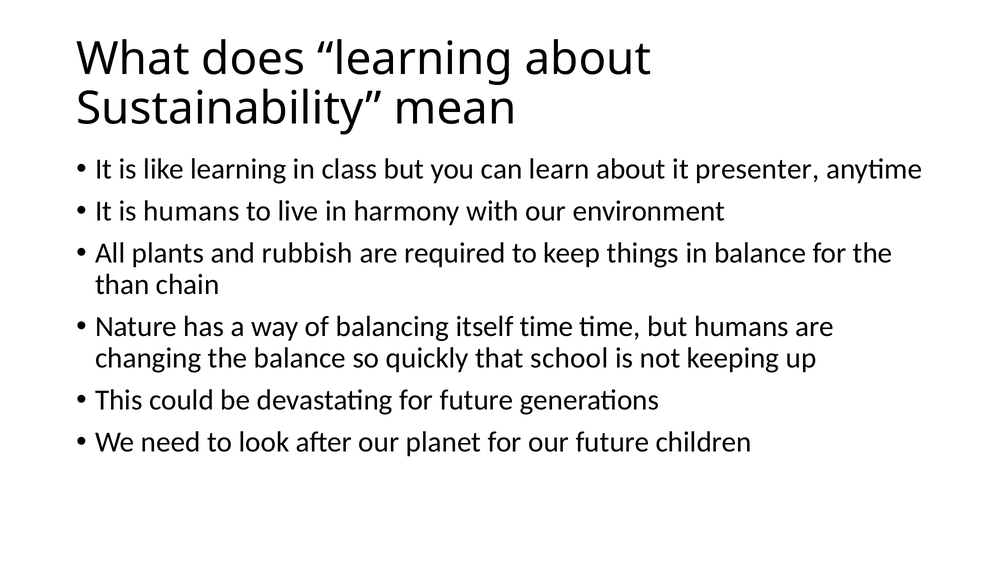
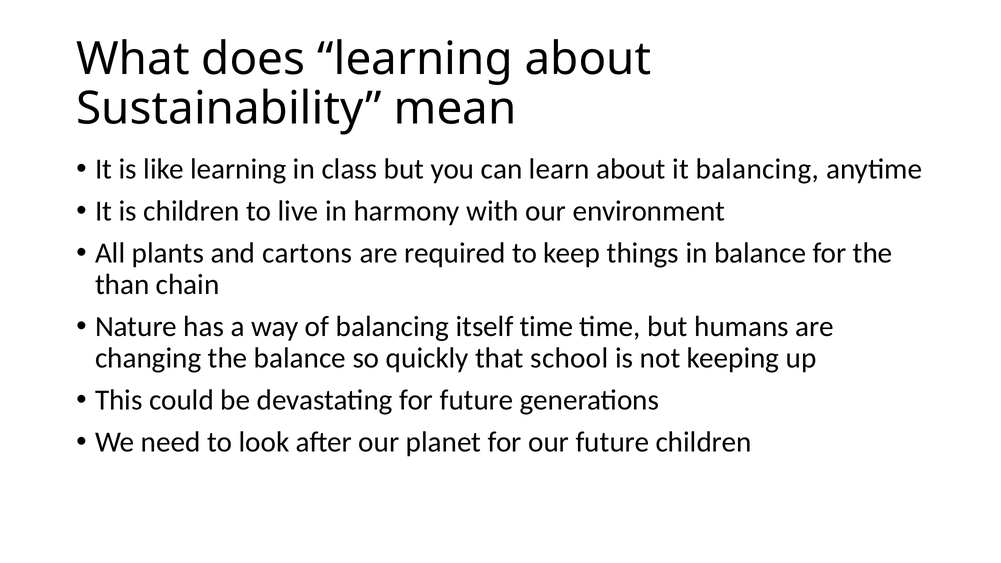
it presenter: presenter -> balancing (757, 169)
is humans: humans -> children (192, 211)
rubbish: rubbish -> cartons (307, 253)
